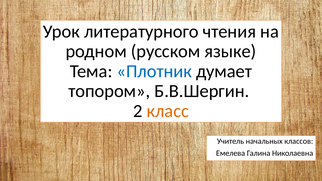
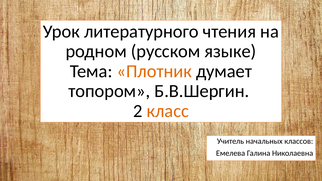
Плотник colour: blue -> orange (154, 71)
